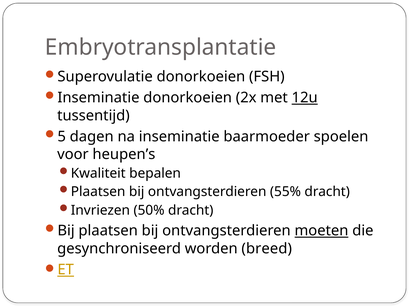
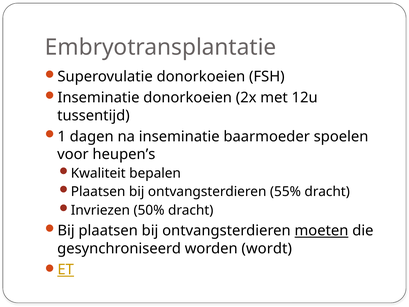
12u underline: present -> none (305, 98)
5: 5 -> 1 (62, 136)
breed: breed -> wordt (267, 248)
